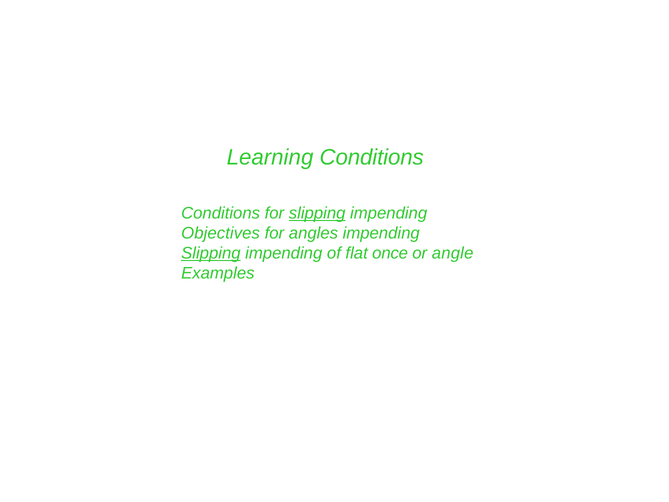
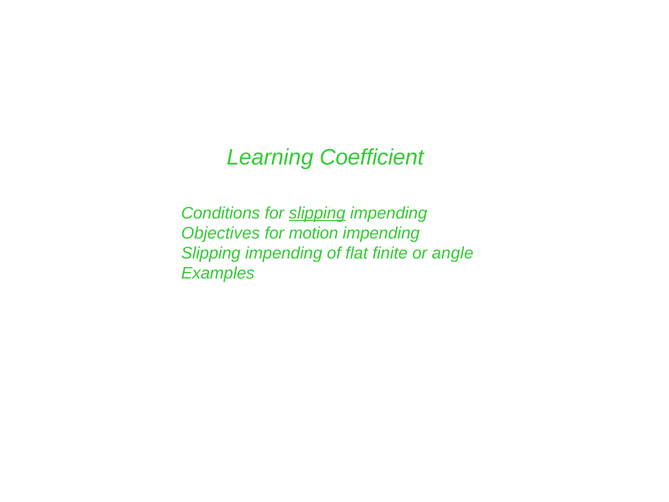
Learning Conditions: Conditions -> Coefficient (372, 157)
angles: angles -> motion (314, 233)
Slipping underline: present -> none (211, 253)
once: once -> finite (390, 253)
